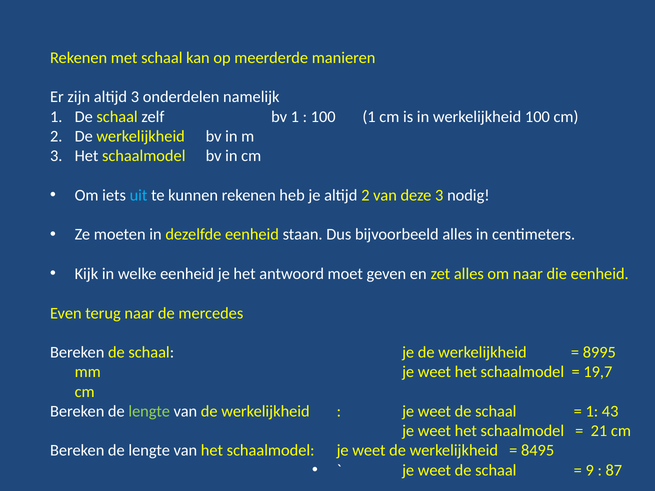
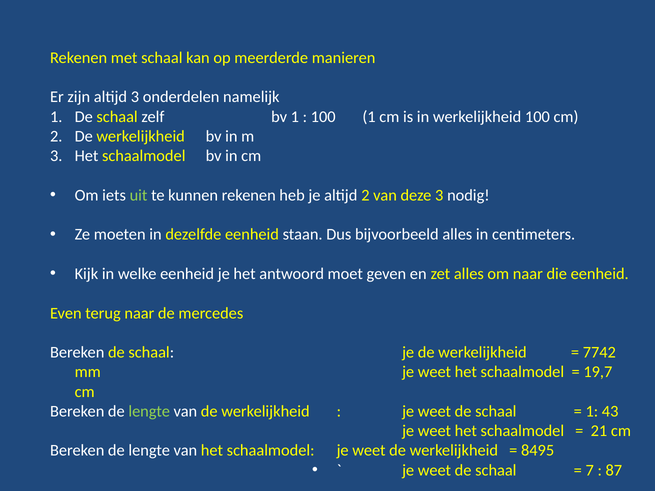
uit colour: light blue -> light green (139, 195)
8995: 8995 -> 7742 (599, 353)
9: 9 -> 7 (590, 470)
